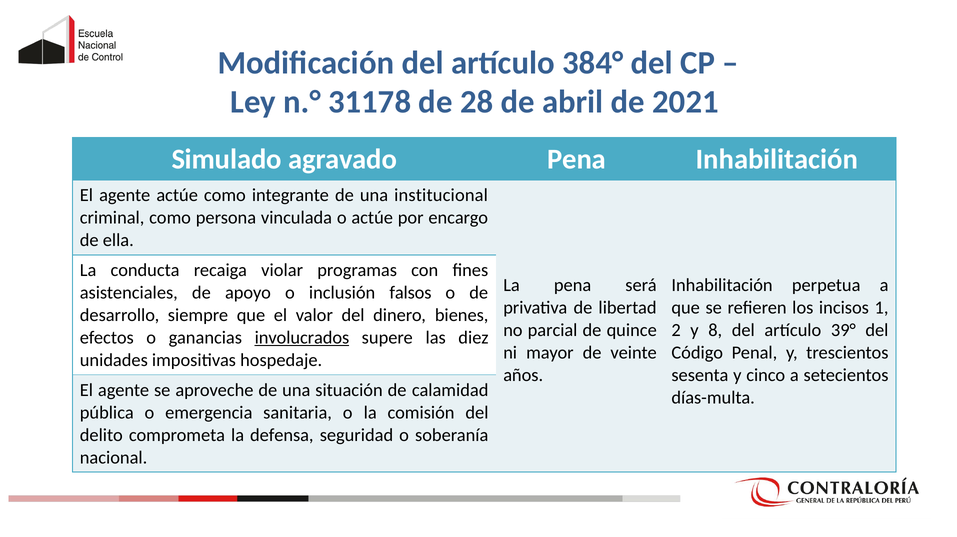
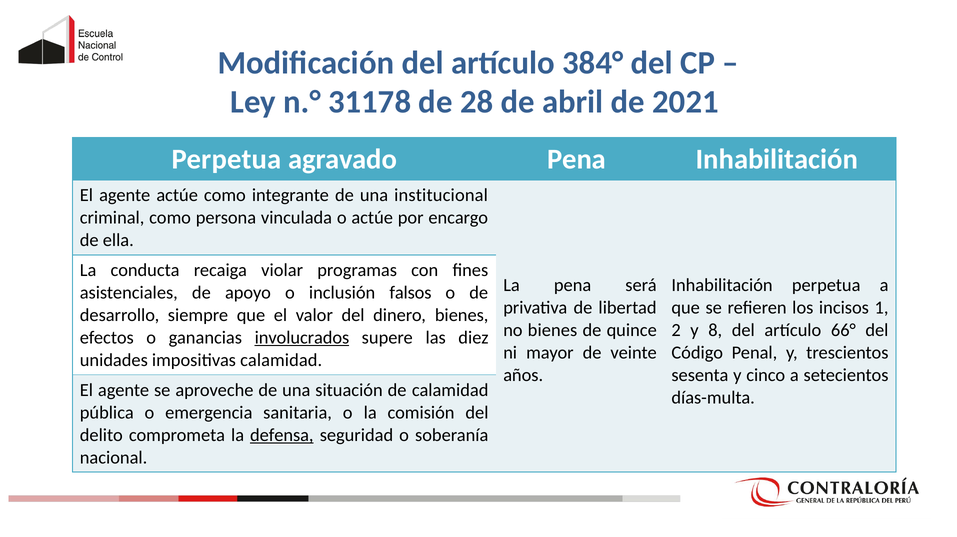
Simulado: Simulado -> Perpetua (227, 159)
no parcial: parcial -> bienes (553, 330)
39°: 39° -> 66° (843, 330)
impositivas hospedaje: hospedaje -> calamidad (281, 360)
defensa underline: none -> present (282, 435)
